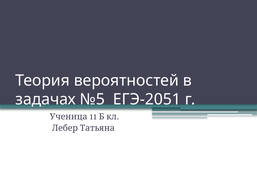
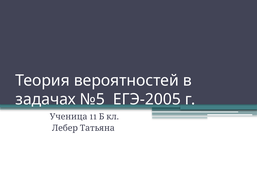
ЕГЭ-2051: ЕГЭ-2051 -> ЕГЭ-2005 (147, 99)
